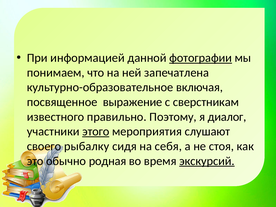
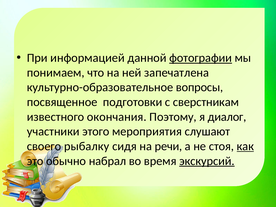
включая: включая -> вопросы (200, 87)
выражение: выражение -> подготовки (133, 102)
правильно: правильно -> окончания (117, 117)
этого underline: present -> none (96, 132)
себя: себя -> речи (168, 146)
как underline: none -> present (245, 146)
родная: родная -> набрал (107, 161)
